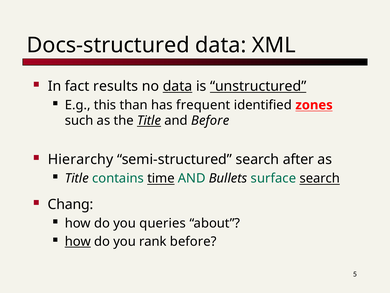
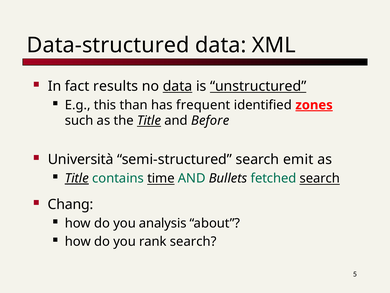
Docs-structured: Docs-structured -> Data-structured (108, 45)
zones underline: none -> present (314, 105)
Hierarchy: Hierarchy -> Università (81, 159)
after: after -> emit (298, 159)
Title underline: none -> present (77, 178)
surface: surface -> fetched (274, 178)
queries: queries -> analysis (163, 223)
how underline: present -> none (78, 241)
rank before: before -> search (193, 241)
